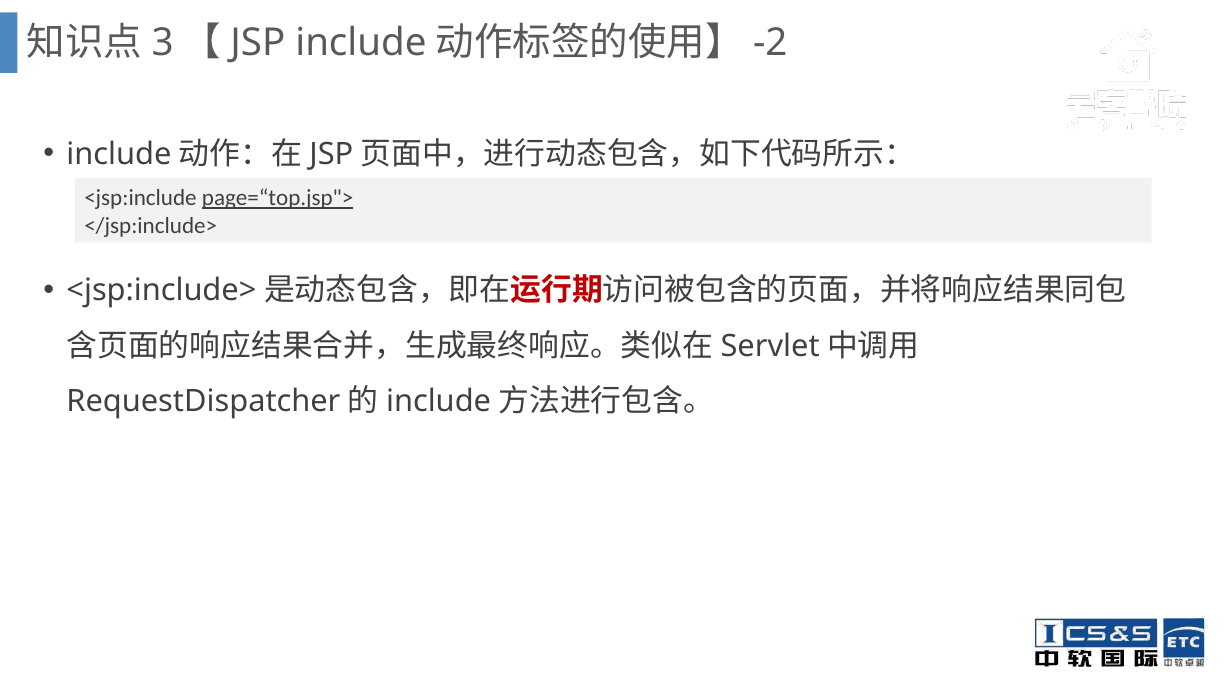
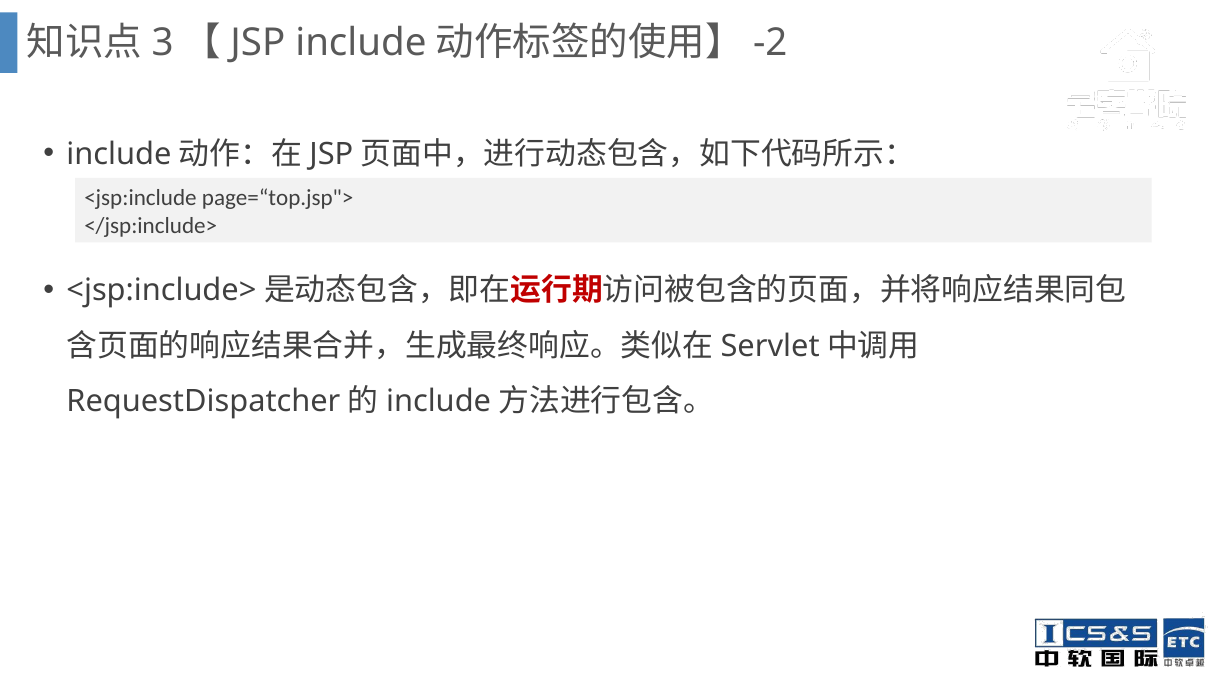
page=“top.jsp"> underline: present -> none (278, 198)
